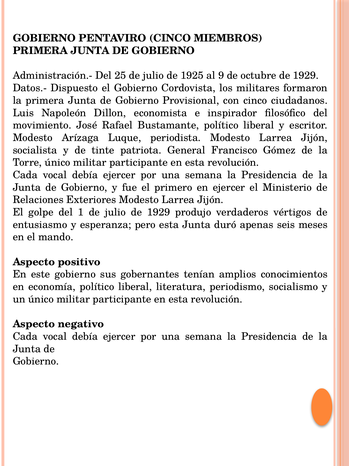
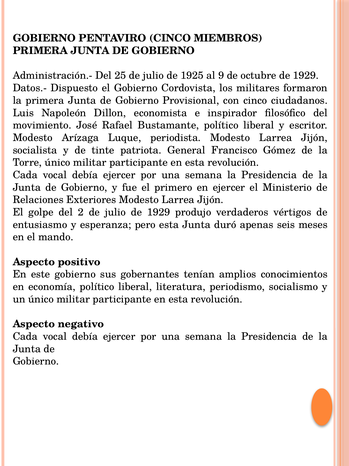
1: 1 -> 2 (81, 212)
